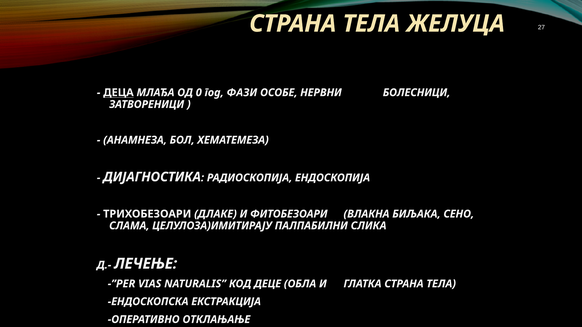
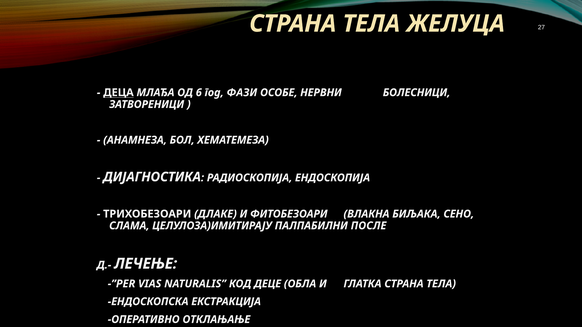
0: 0 -> 6 (199, 93)
СЛИКА: СЛИКА -> ПОСЛЕ (369, 226)
